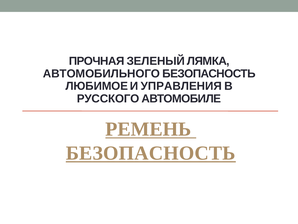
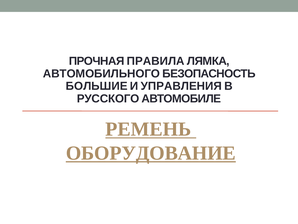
ЗЕЛЕНЫЙ: ЗЕЛЕНЫЙ -> ПРАВИЛА (156, 61)
ЛЮБИМОЕ: ЛЮБИМОЕ -> БОЛЬШИЕ (97, 86)
БЕЗОПАСНОСТЬ: БЕЗОПАСНОСТЬ -> ОБОРУДОВАНИЕ (151, 153)
